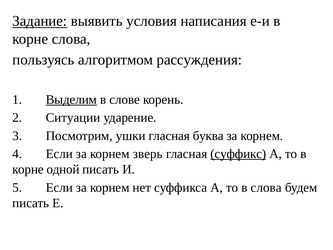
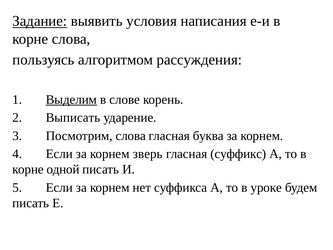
Ситуации: Ситуации -> Выписать (73, 118)
Посмотрим ушки: ушки -> слова (131, 136)
суффикс underline: present -> none (238, 154)
в слова: слова -> уроке (266, 187)
